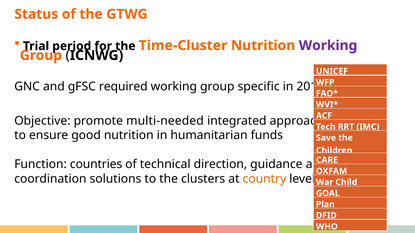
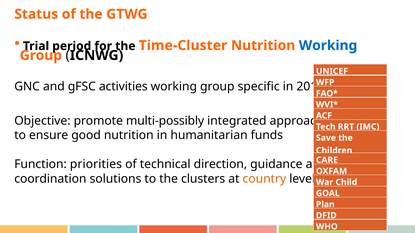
Working colour: purple -> blue (328, 46)
required: required -> activities (123, 87)
multi-needed: multi-needed -> multi-possibly (165, 121)
countries: countries -> priorities (96, 165)
